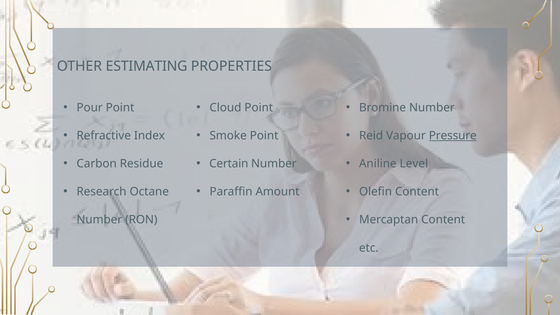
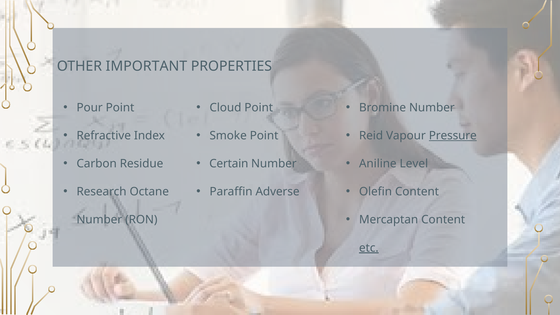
ESTIMATING: ESTIMATING -> IMPORTANT (146, 66)
Amount: Amount -> Adverse (278, 192)
etc underline: none -> present (369, 248)
